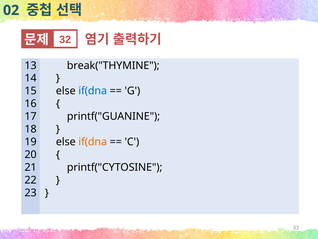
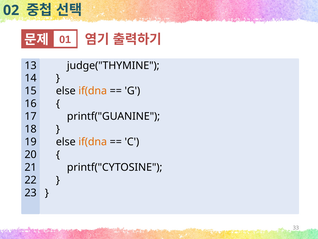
32: 32 -> 01 (65, 39)
break("THYMINE: break("THYMINE -> judge("THYMINE (113, 65)
if(dna colour: blue -> orange (93, 91)
